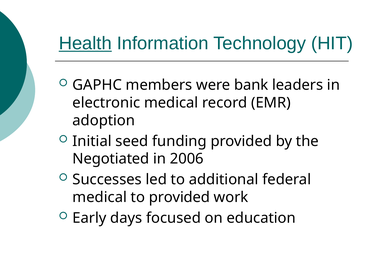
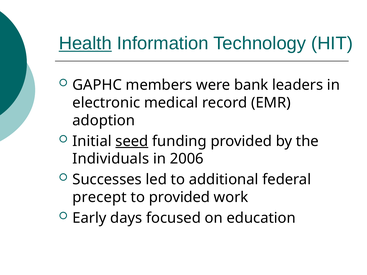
seed underline: none -> present (132, 141)
Negotiated: Negotiated -> Individuals (111, 159)
medical: medical -> precept (100, 197)
